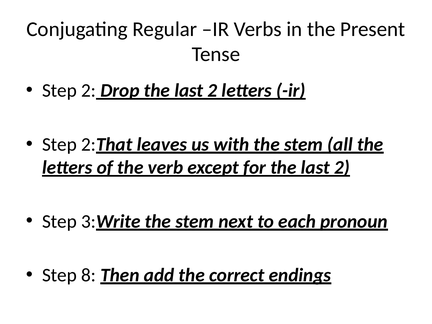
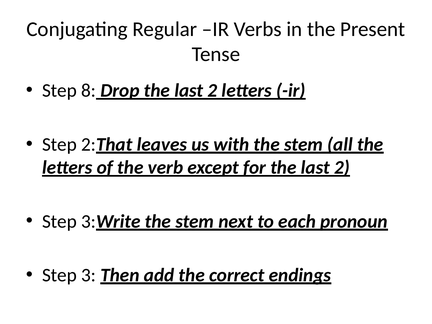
Step 2: 2 -> 8 (89, 91)
8: 8 -> 3 (89, 275)
